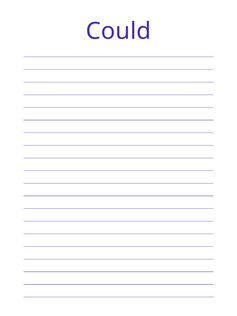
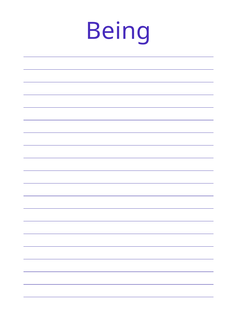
Could: Could -> Being (118, 31)
